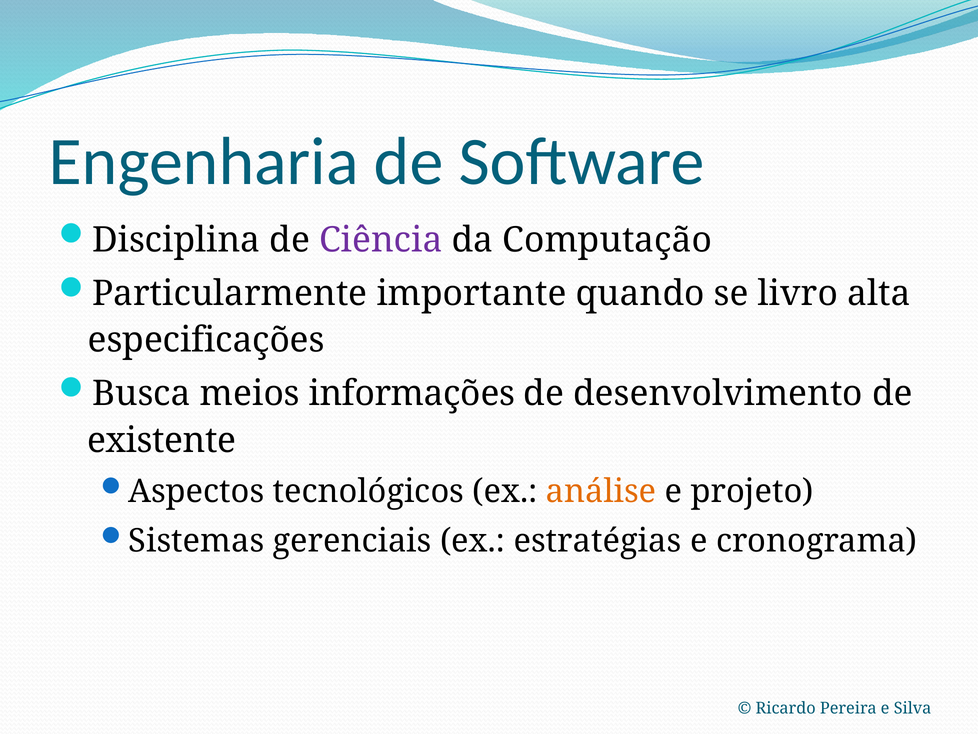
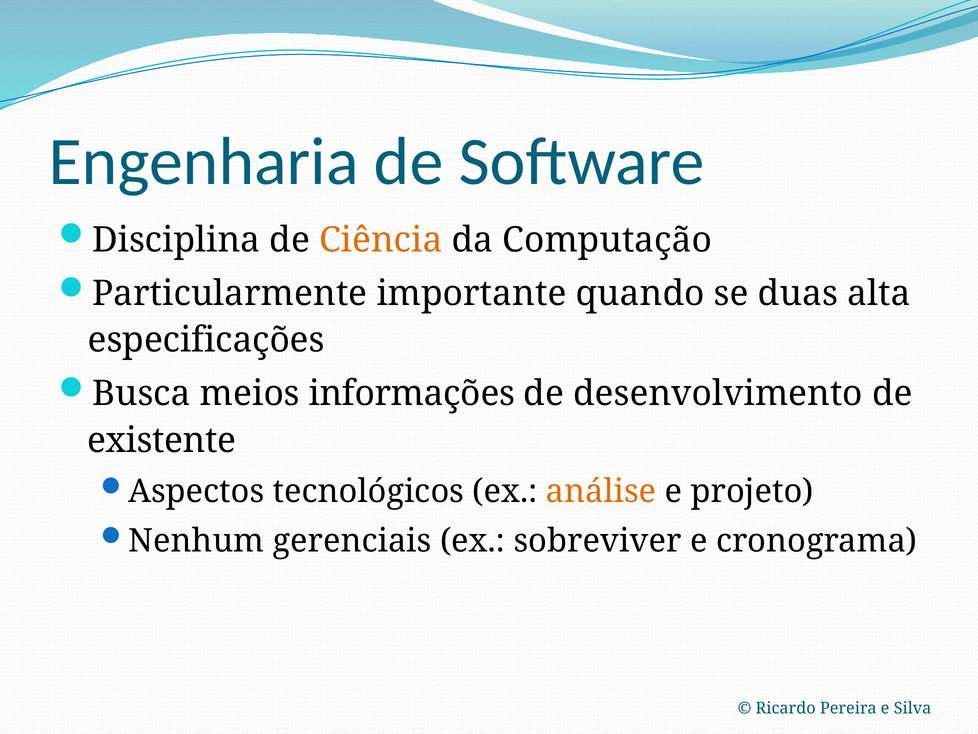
Ciência colour: purple -> orange (381, 240)
livro: livro -> duas (798, 293)
Sistemas: Sistemas -> Nenhum (196, 541)
estratégias: estratégias -> sobreviver (598, 541)
